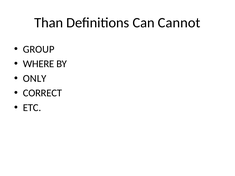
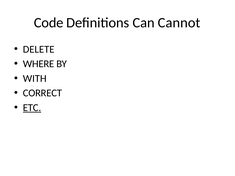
Than: Than -> Code (49, 23)
GROUP: GROUP -> DELETE (39, 49)
ONLY: ONLY -> WITH (35, 79)
ETC underline: none -> present (32, 108)
